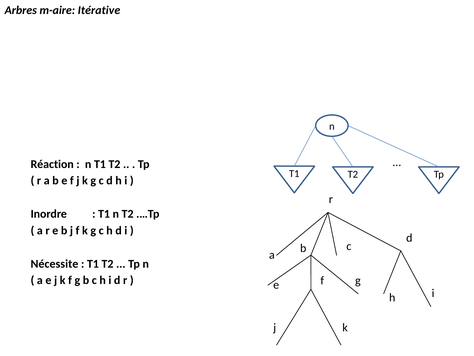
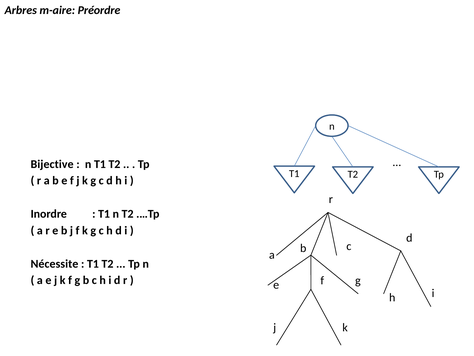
Itérative: Itérative -> Préordre (99, 10)
Réaction: Réaction -> Bijective (52, 164)
